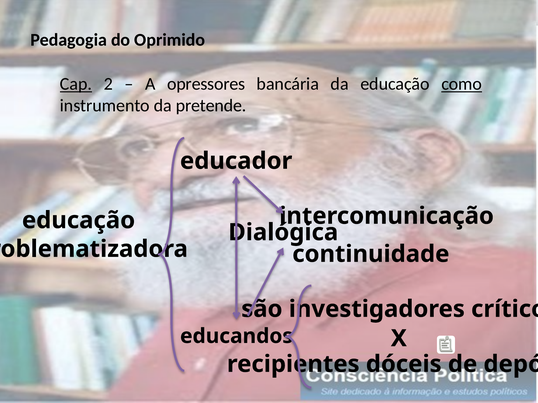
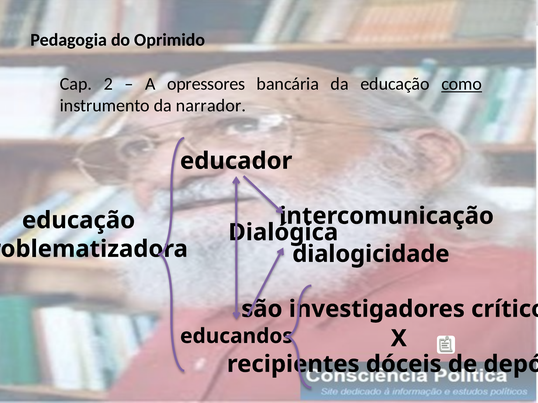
Cap underline: present -> none (76, 84)
pretende: pretende -> narrador (211, 106)
continuidade: continuidade -> dialogicidade (371, 254)
